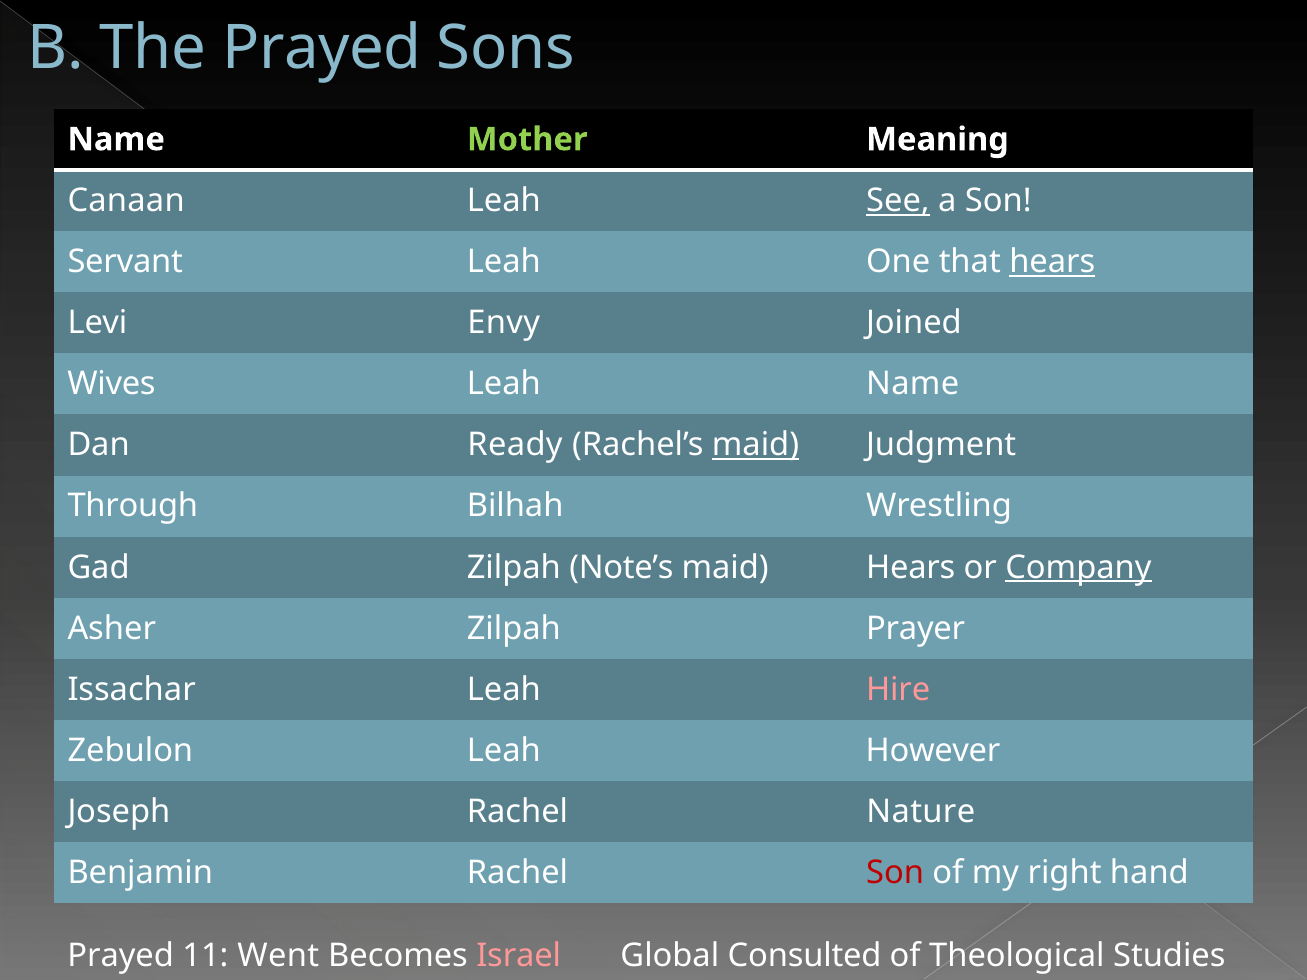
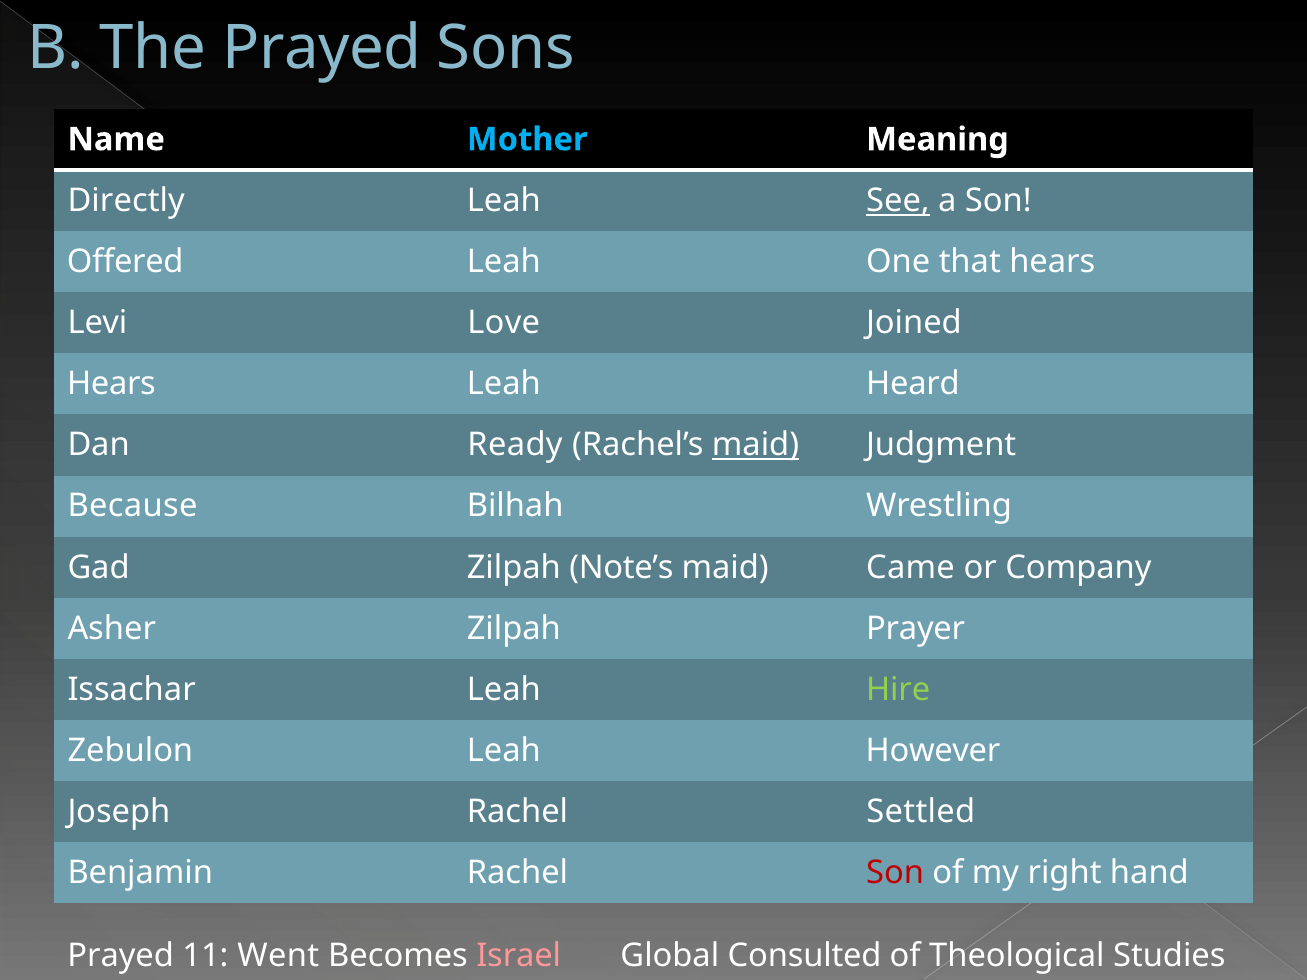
Mother colour: light green -> light blue (527, 140)
Canaan: Canaan -> Directly (126, 201)
Servant: Servant -> Offered (125, 262)
hears underline: present -> none (1052, 262)
Envy: Envy -> Love (504, 323)
Wives: Wives -> Hears (111, 384)
Leah Name: Name -> Heard (913, 384)
Through: Through -> Because (133, 506)
maid Hears: Hears -> Came (911, 567)
Company underline: present -> none (1078, 567)
Hire colour: pink -> light green (898, 690)
Nature: Nature -> Settled (921, 812)
